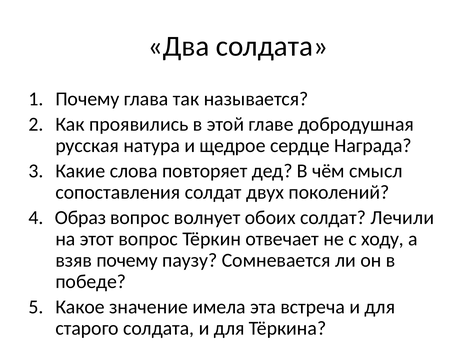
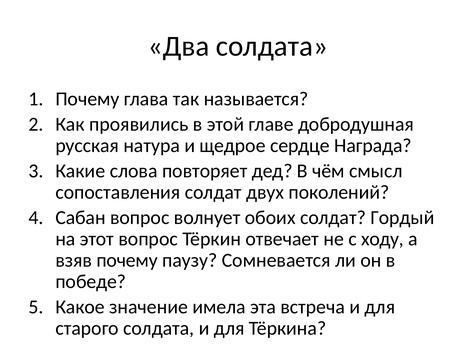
Образ: Образ -> Сабан (80, 217)
Лечили: Лечили -> Гордый (402, 217)
